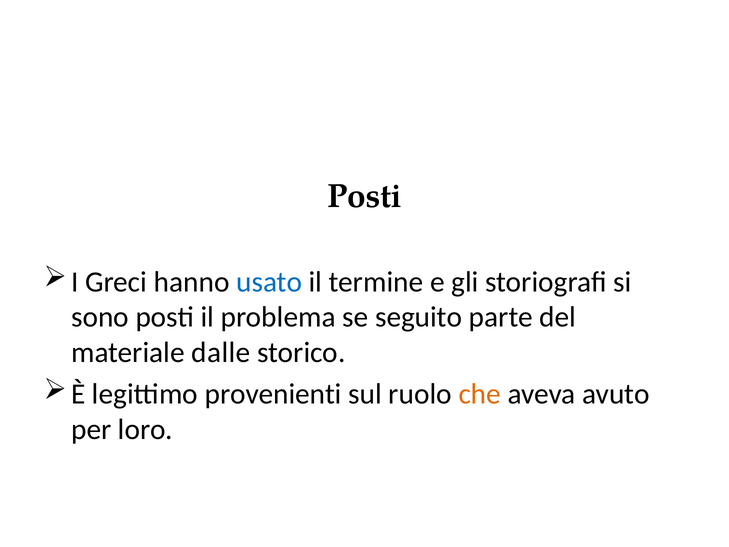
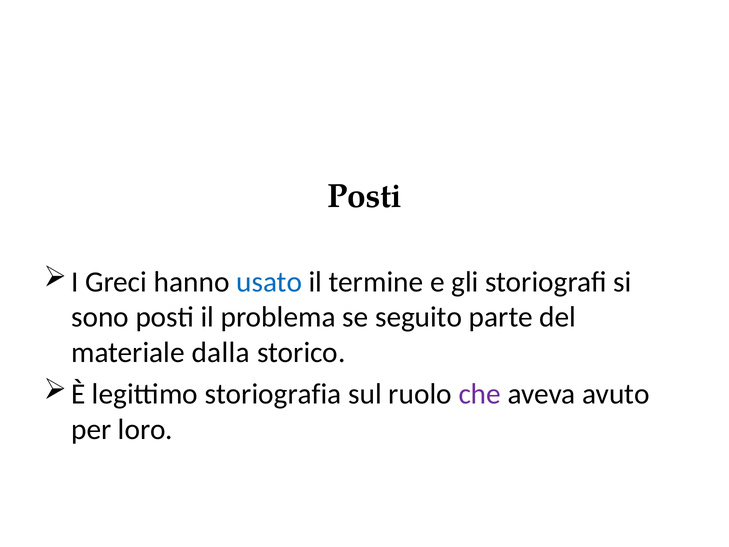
dalle: dalle -> dalla (221, 352)
provenienti: provenienti -> storiografia (273, 394)
che colour: orange -> purple (480, 394)
